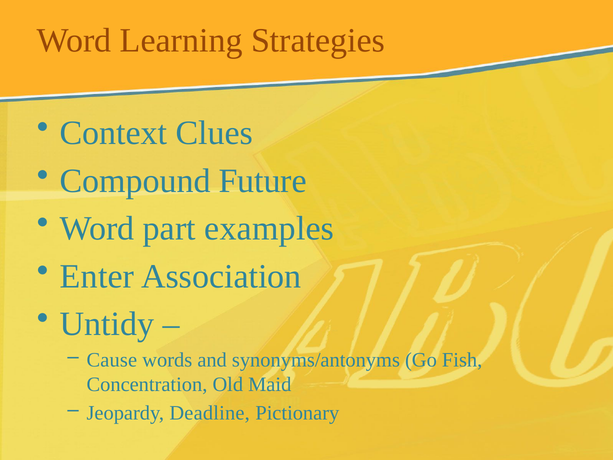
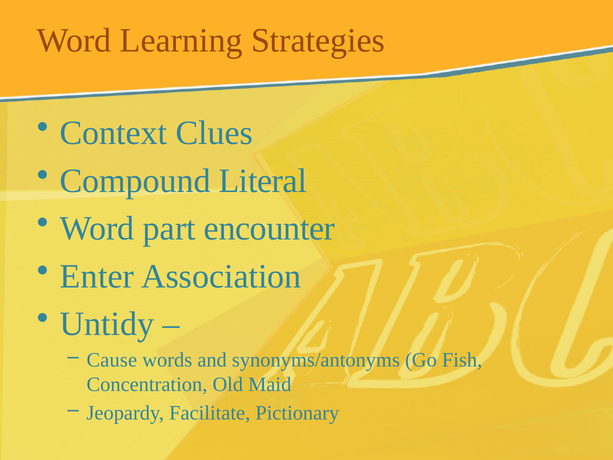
Future: Future -> Literal (263, 181)
examples: examples -> encounter (269, 228)
Deadline: Deadline -> Facilitate (210, 413)
